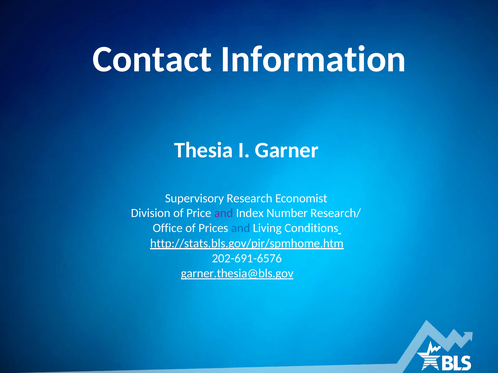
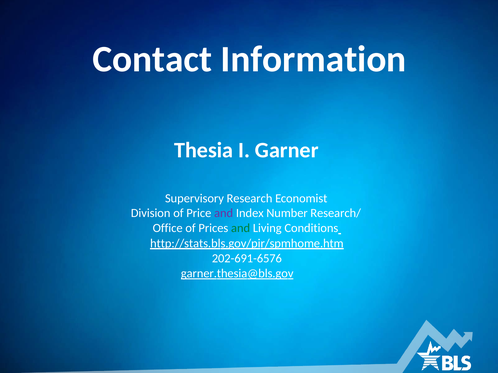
and colour: blue -> green (241, 228)
